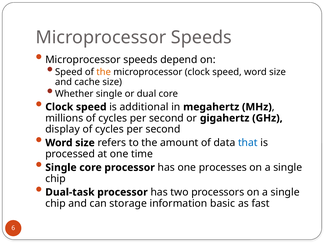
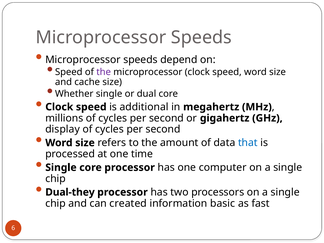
the colour: orange -> purple (104, 72)
processes: processes -> computer (223, 168)
Dual-task: Dual-task -> Dual-they (70, 192)
storage: storage -> created (128, 203)
